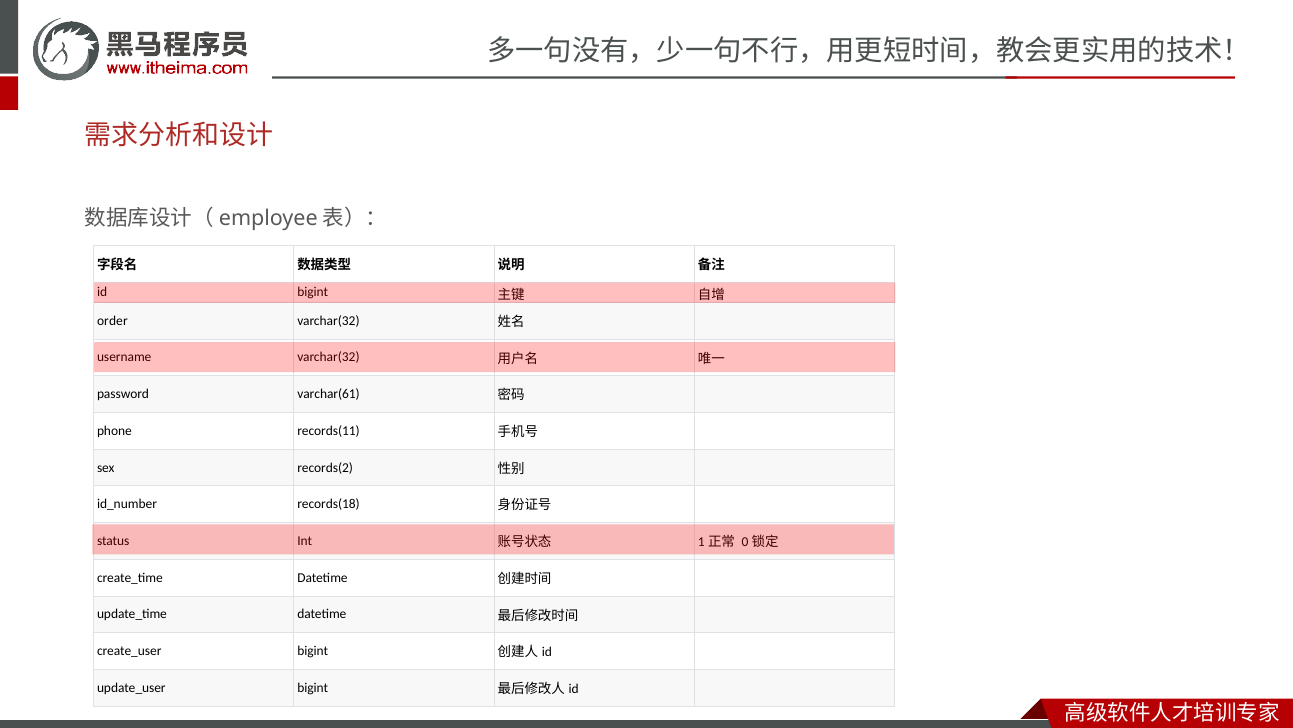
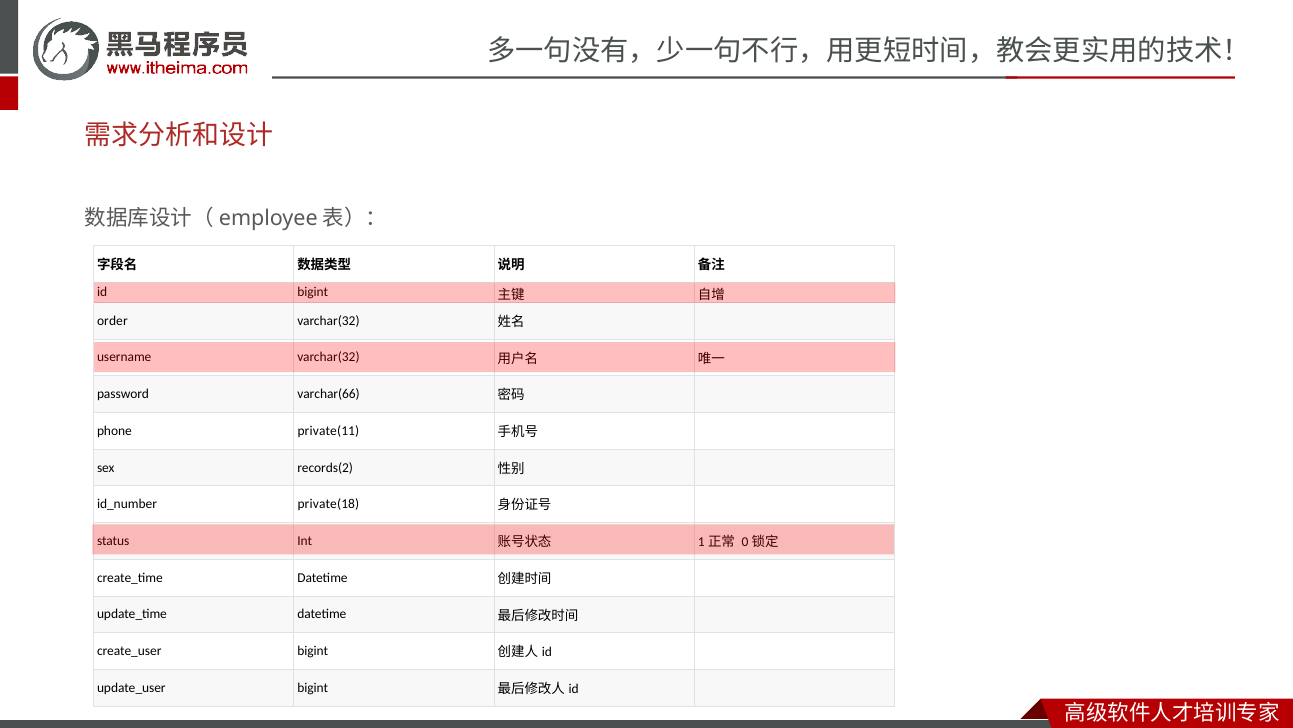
varchar(61: varchar(61 -> varchar(66 (329, 394)
records(11: records(11 -> private(11 (328, 430)
records(18: records(18 -> private(18 (328, 504)
